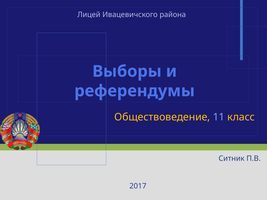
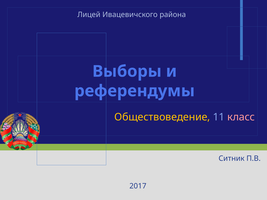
класс colour: yellow -> pink (241, 117)
